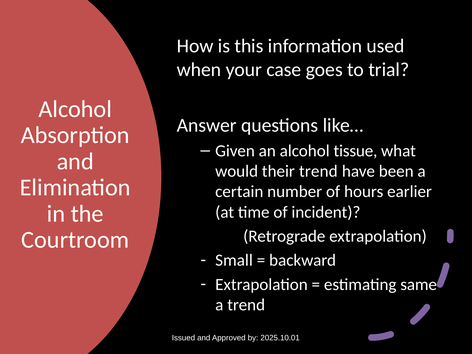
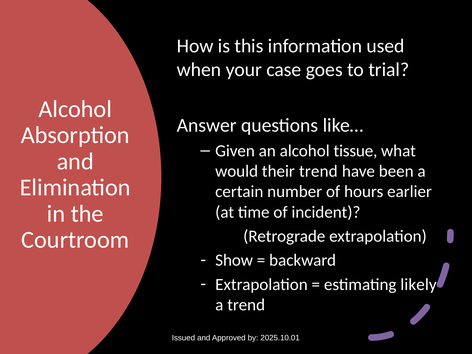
Small: Small -> Show (234, 260)
same: same -> likely (419, 284)
